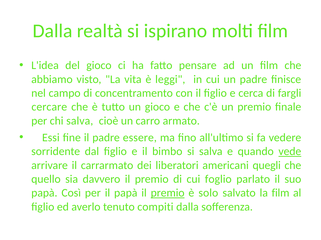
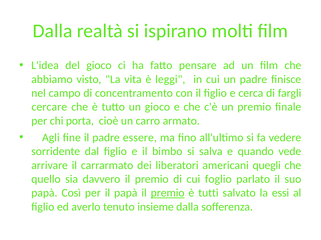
chi salva: salva -> porta (80, 121)
Essi: Essi -> Agli (51, 138)
vede underline: present -> none (290, 152)
solo: solo -> tutti (208, 194)
la film: film -> essi (281, 194)
compiti: compiti -> insieme (155, 207)
